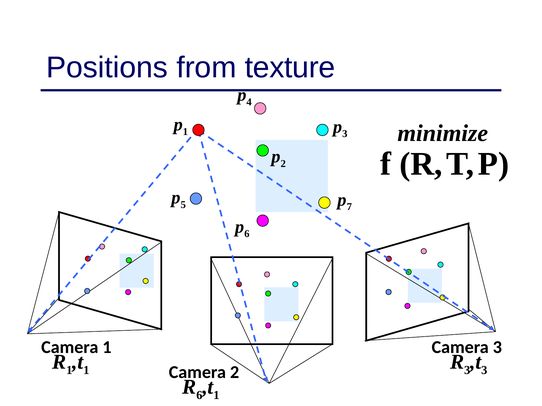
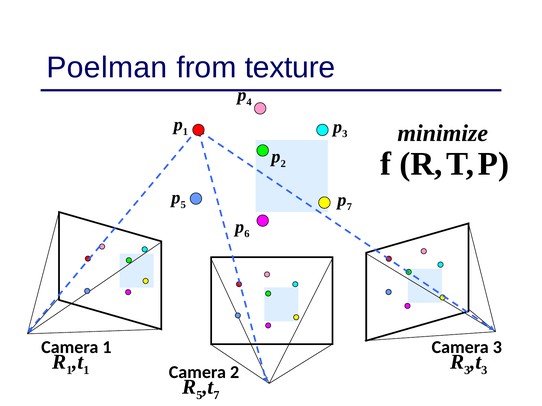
Positions: Positions -> Poelman (107, 68)
R 6: 6 -> 5 (199, 396)
1: 1 -> 7 (216, 396)
